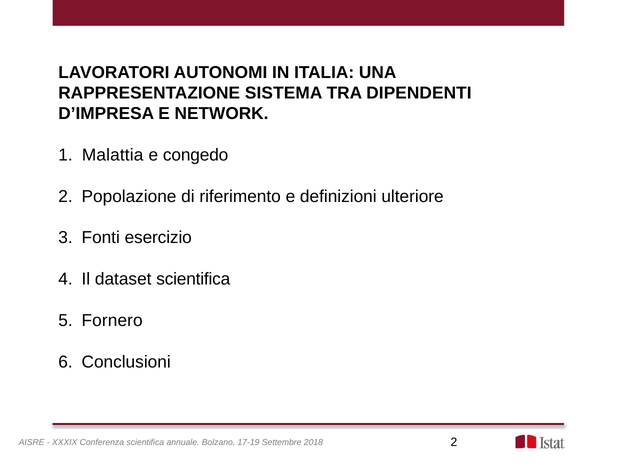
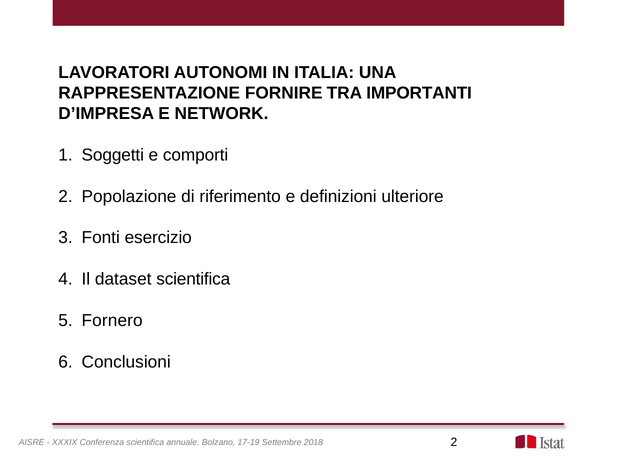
SISTEMA: SISTEMA -> FORNIRE (284, 93)
DIPENDENTI: DIPENDENTI -> IMPORTANTI (419, 93)
Malattia: Malattia -> Soggetti (113, 155)
congedo: congedo -> comporti (196, 155)
